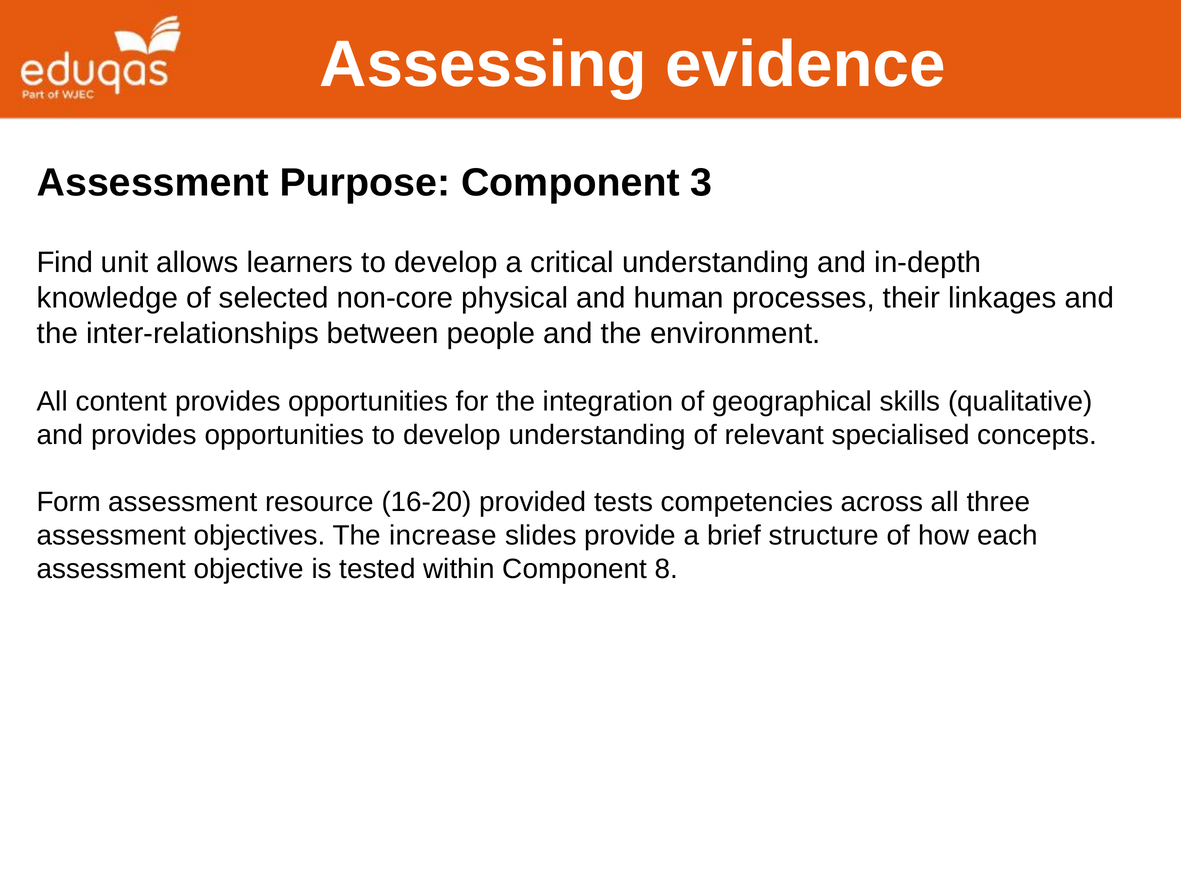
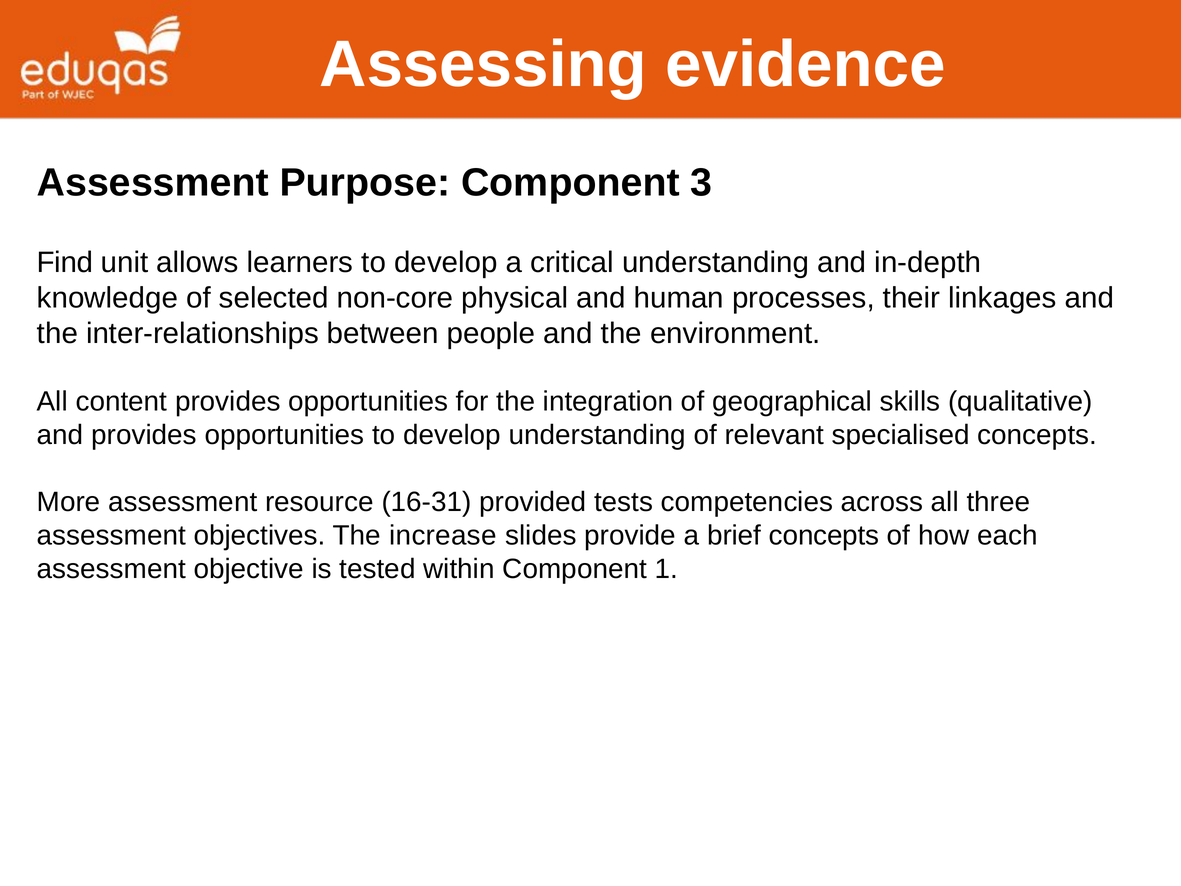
Form: Form -> More (69, 502)
16-20: 16-20 -> 16-31 (426, 502)
brief structure: structure -> concepts (824, 535)
8: 8 -> 1 (666, 569)
